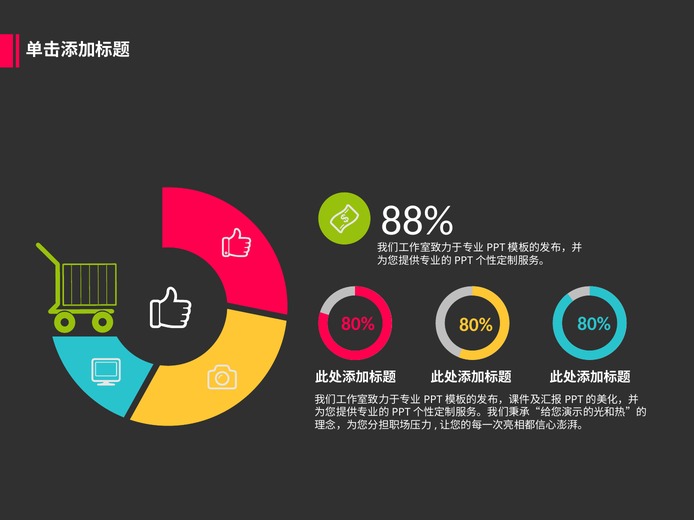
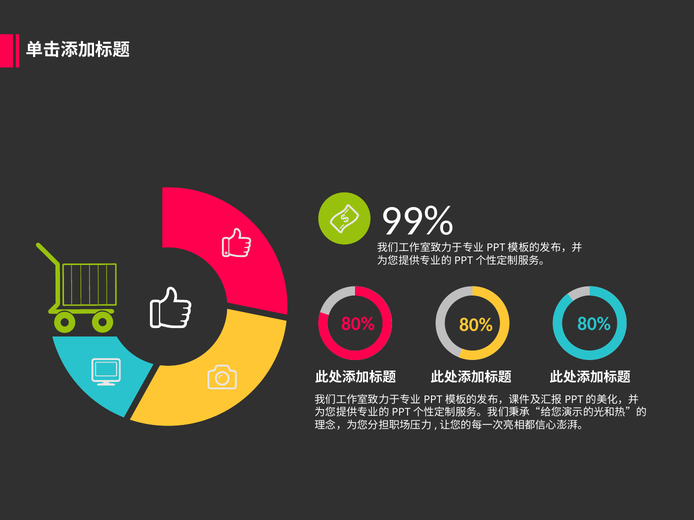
88%: 88% -> 99% (417, 221)
